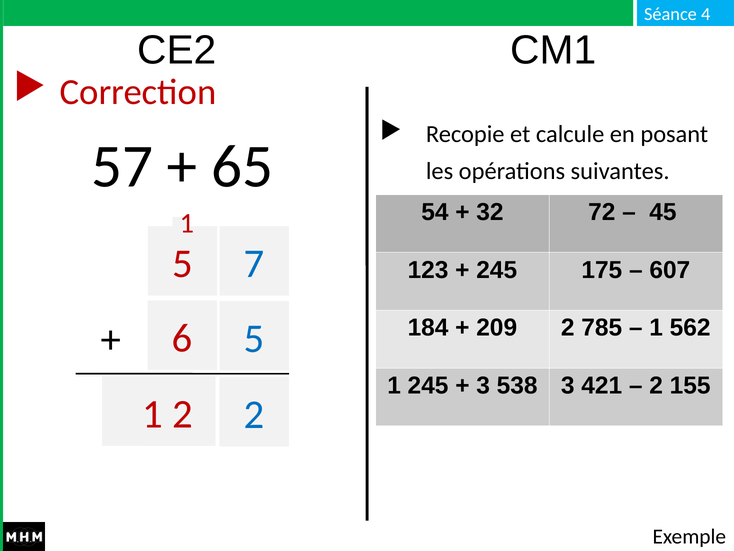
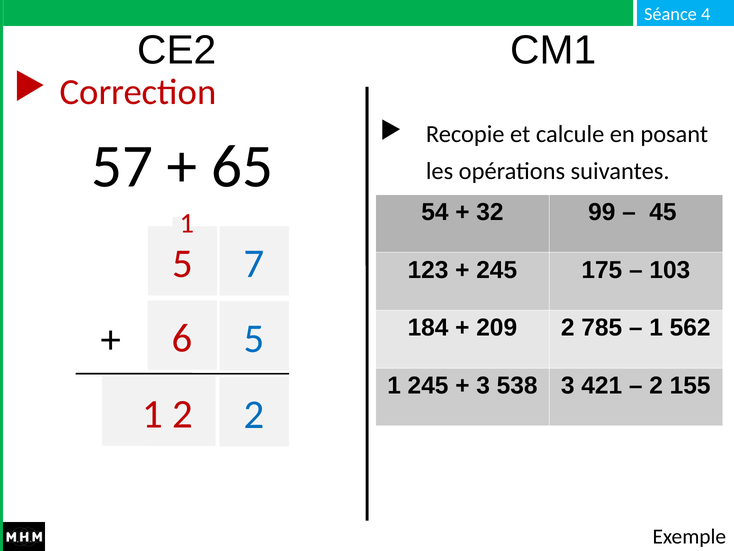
72: 72 -> 99 (602, 212)
607: 607 -> 103 (670, 270)
